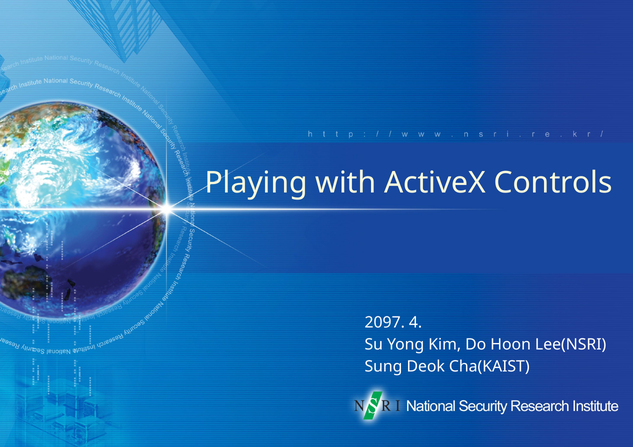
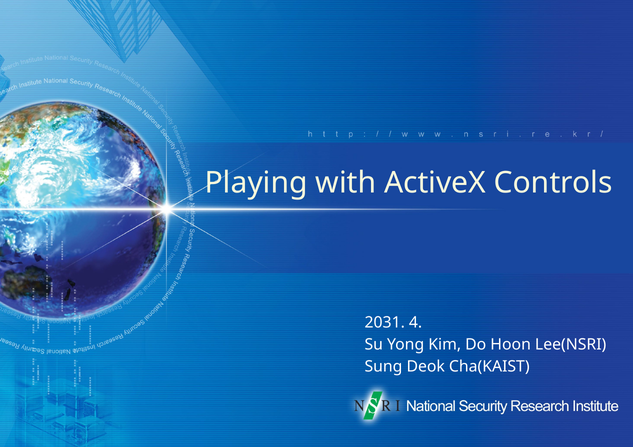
2097: 2097 -> 2031 (385, 323)
